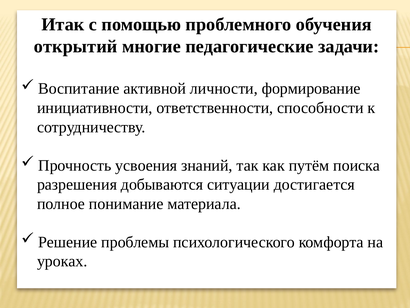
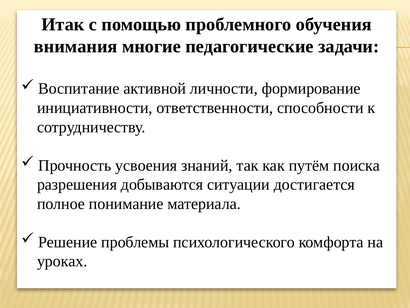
открытий: открытий -> внимания (76, 46)
